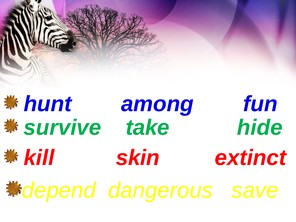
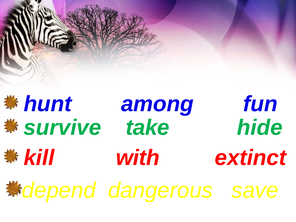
skin: skin -> with (138, 158)
